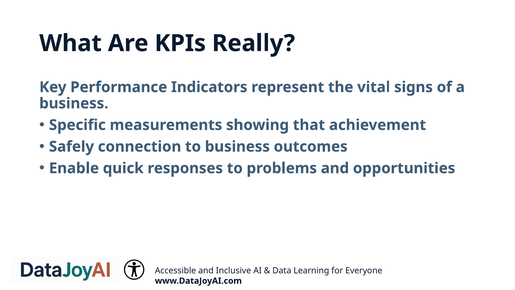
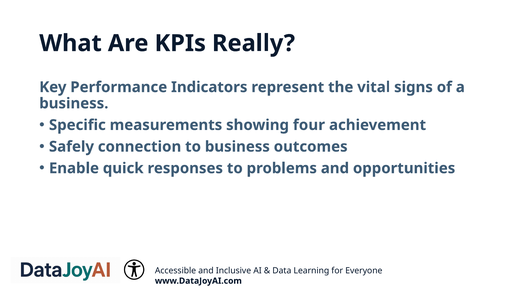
that: that -> four (309, 125)
